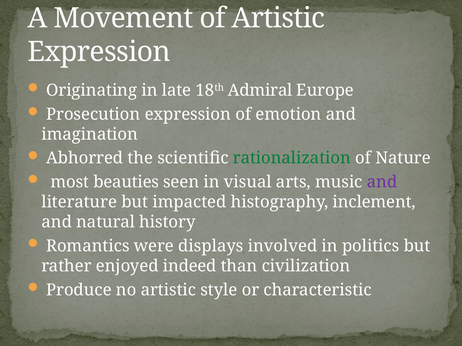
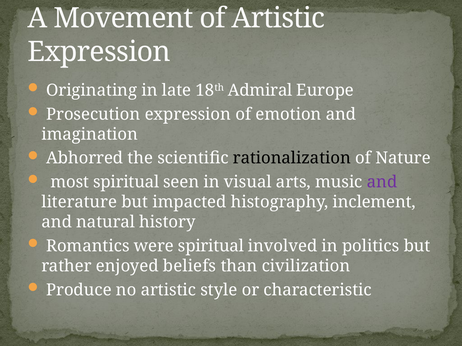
rationalization colour: green -> black (292, 158)
most beauties: beauties -> spiritual (126, 182)
were displays: displays -> spiritual (211, 246)
indeed: indeed -> beliefs (190, 266)
